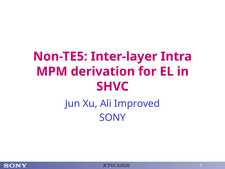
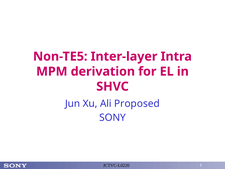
Improved: Improved -> Proposed (137, 103)
